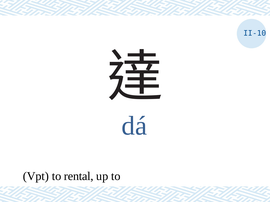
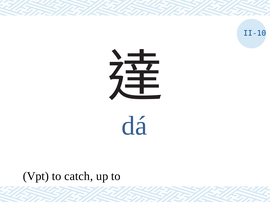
rental: rental -> catch (79, 177)
